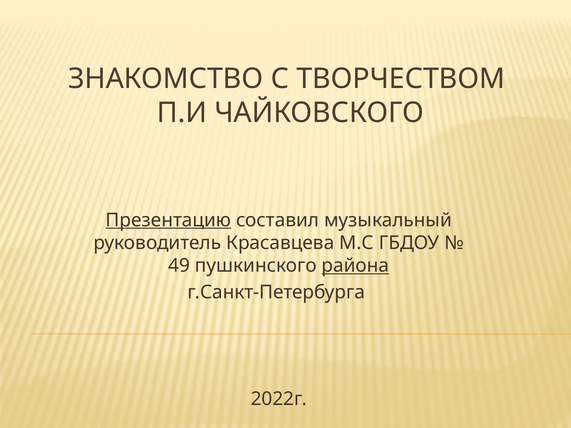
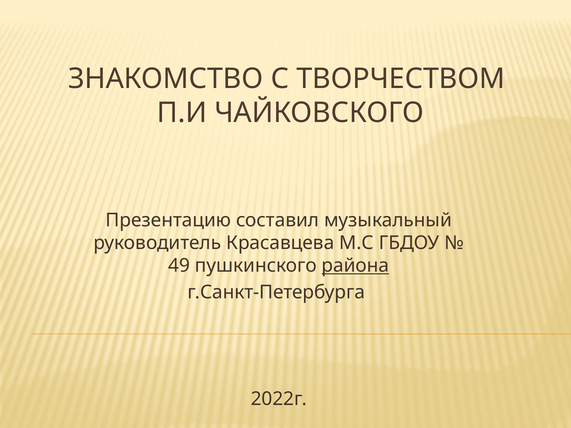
Презентацию underline: present -> none (168, 220)
